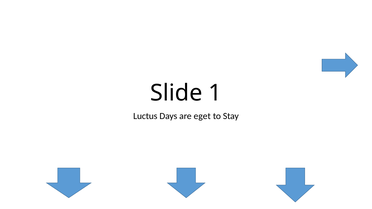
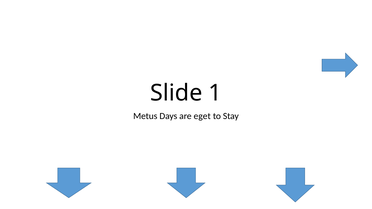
Luctus: Luctus -> Metus (145, 116)
